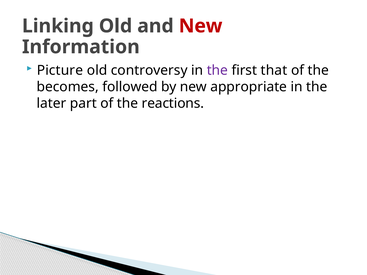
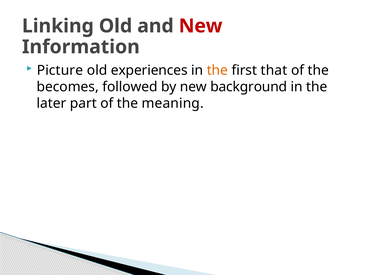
controversy: controversy -> experiences (149, 70)
the colour: purple -> orange (217, 70)
appropriate: appropriate -> background (249, 87)
reactions: reactions -> meaning (173, 104)
